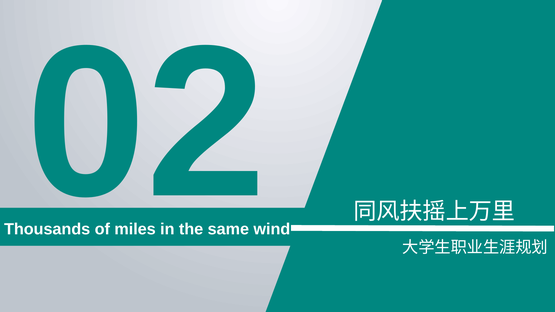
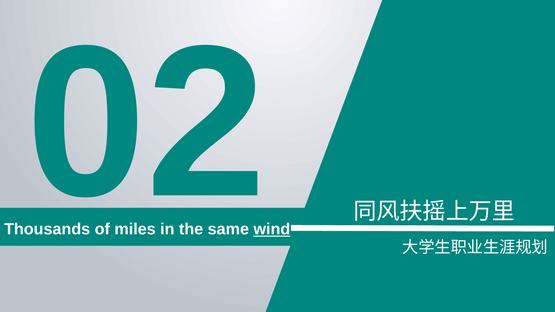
wind underline: none -> present (272, 229)
